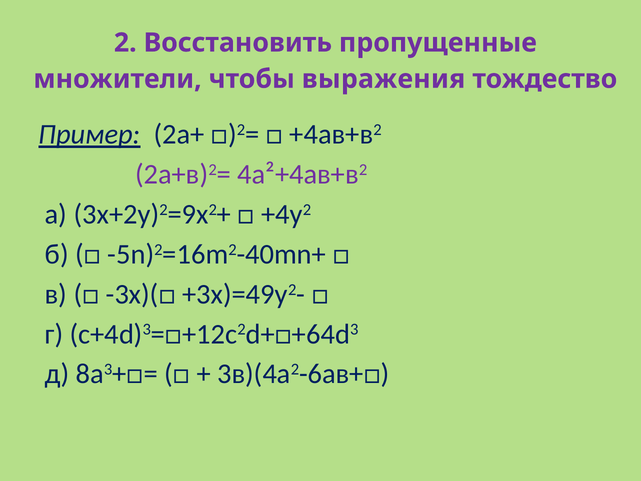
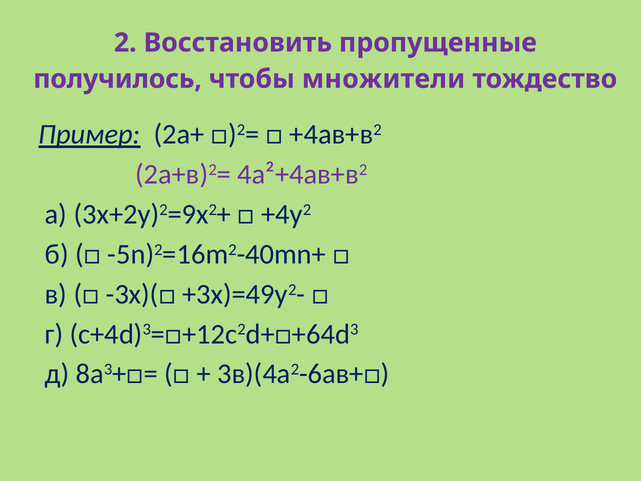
множители: множители -> получилось (118, 79)
выражения: выражения -> множители (383, 79)
